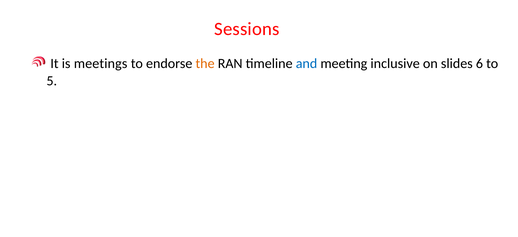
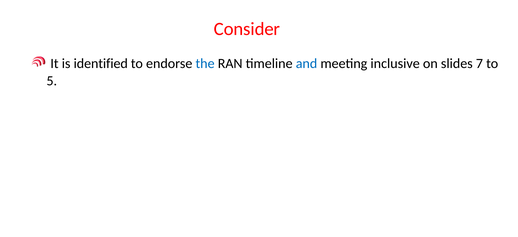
Sessions: Sessions -> Consider (247, 29)
meetings: meetings -> identified (101, 64)
the colour: orange -> blue (205, 64)
6: 6 -> 7 (479, 64)
